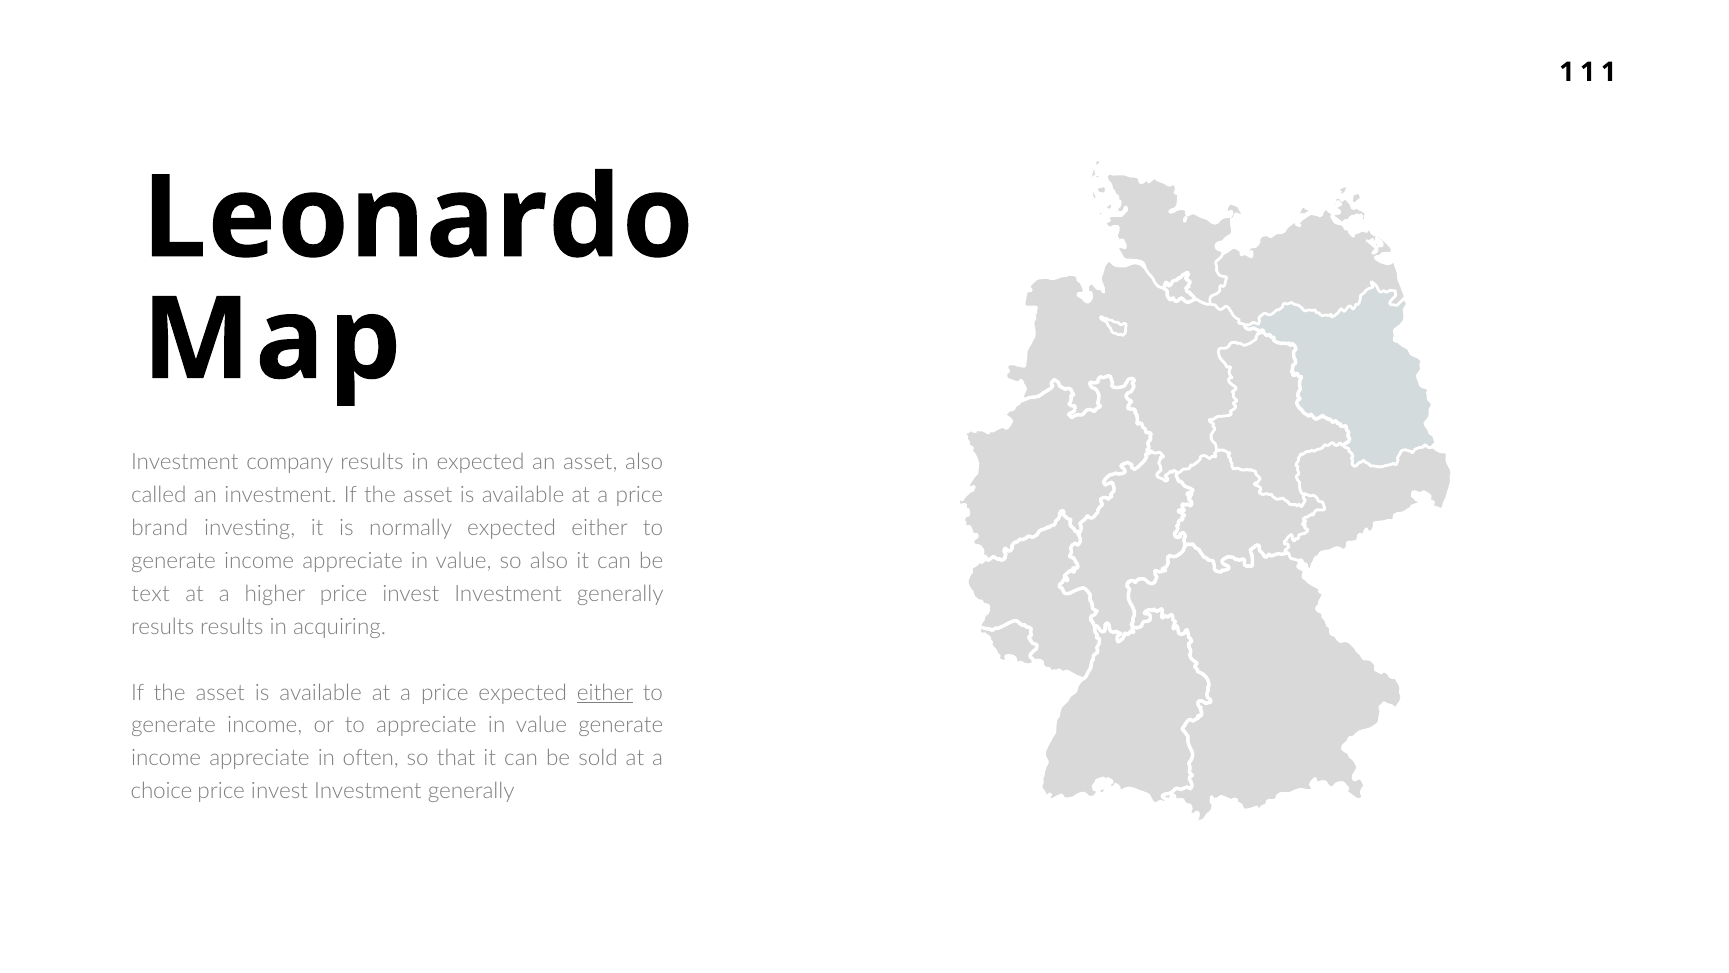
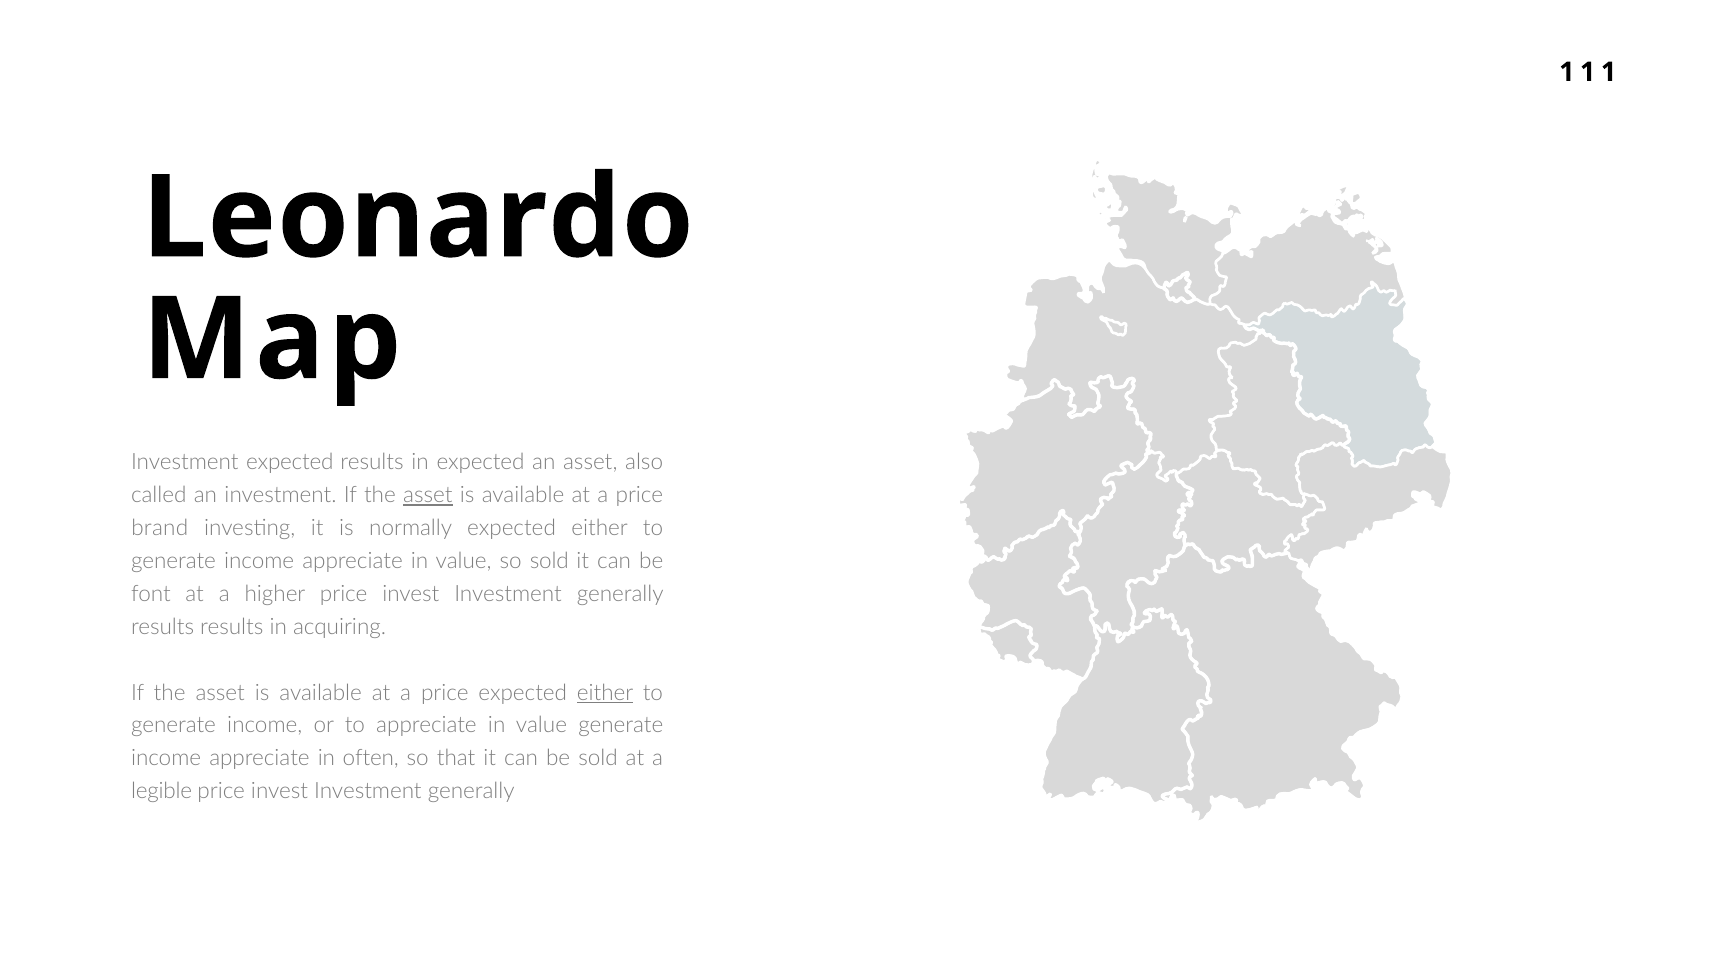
Investment company: company -> expected (290, 462)
asset underline: none -> present (428, 495)
so also: also -> sold (549, 561)
text: text -> font (151, 594)
choice: choice -> legible (162, 791)
